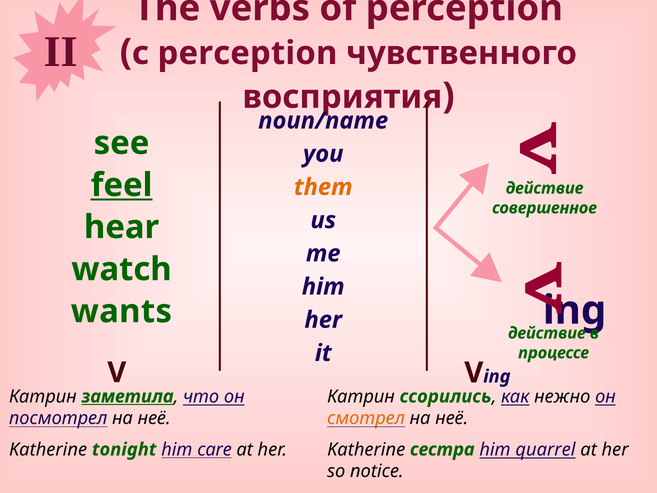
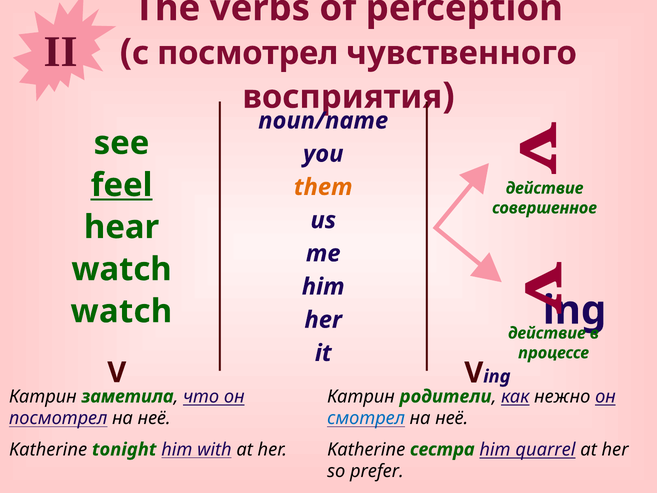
с perception: perception -> посмотрел (248, 53)
wants: wants -> watch (121, 311)
заметила underline: present -> none (127, 396)
ссорились: ссорились -> родители (445, 396)
смотрел colour: orange -> blue (366, 418)
care: care -> with (214, 449)
notice: notice -> prefer (377, 471)
